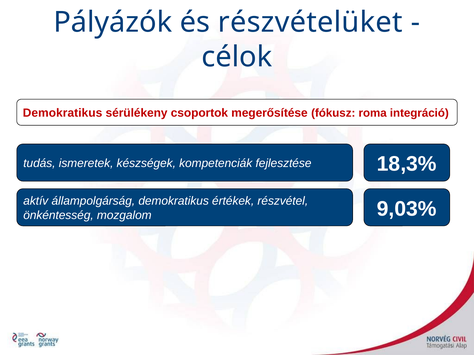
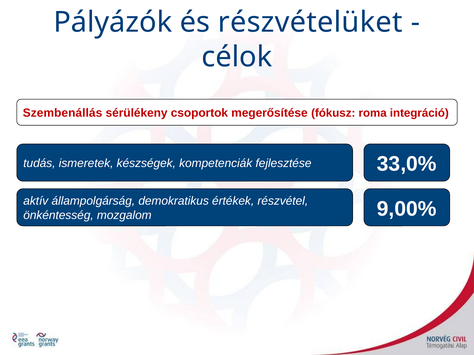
Demokratikus: Demokratikus -> Szembenállás (63, 113)
18,3%: 18,3% -> 33,0% (407, 164)
9,03%: 9,03% -> 9,00% (407, 209)
